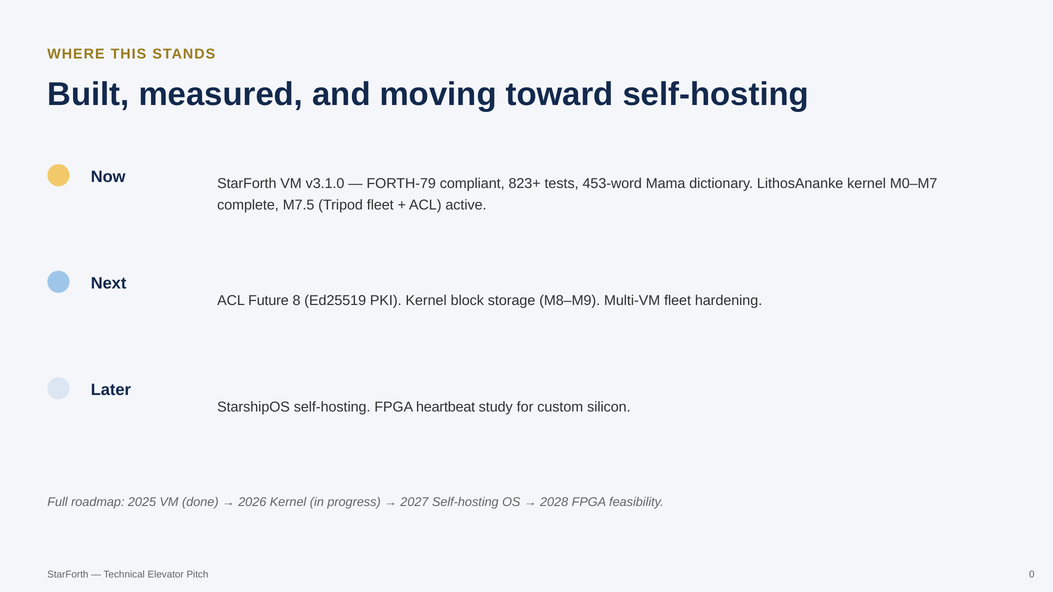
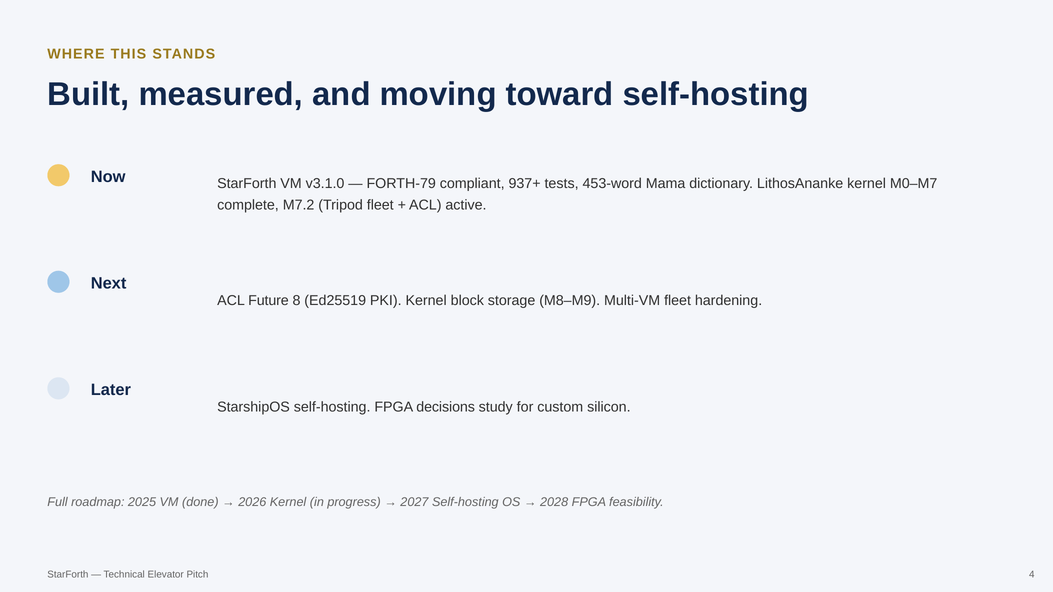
823+: 823+ -> 937+ (525, 184)
M7.5: M7.5 -> M7.2 (299, 205)
heartbeat: heartbeat -> decisions (446, 407)
0: 0 -> 4 (1032, 575)
